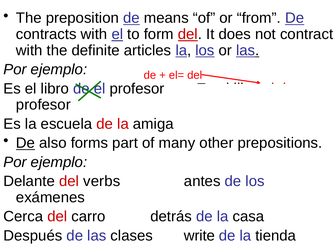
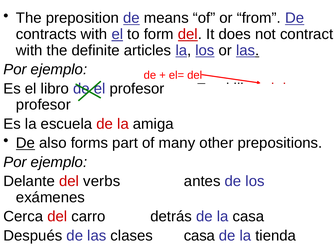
clases write: write -> casa (199, 236)
